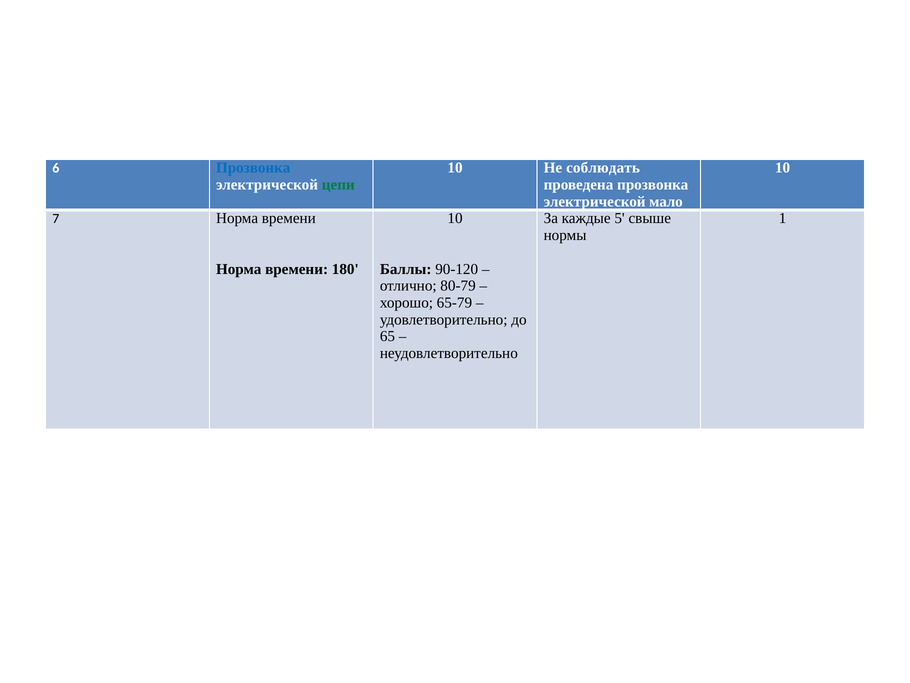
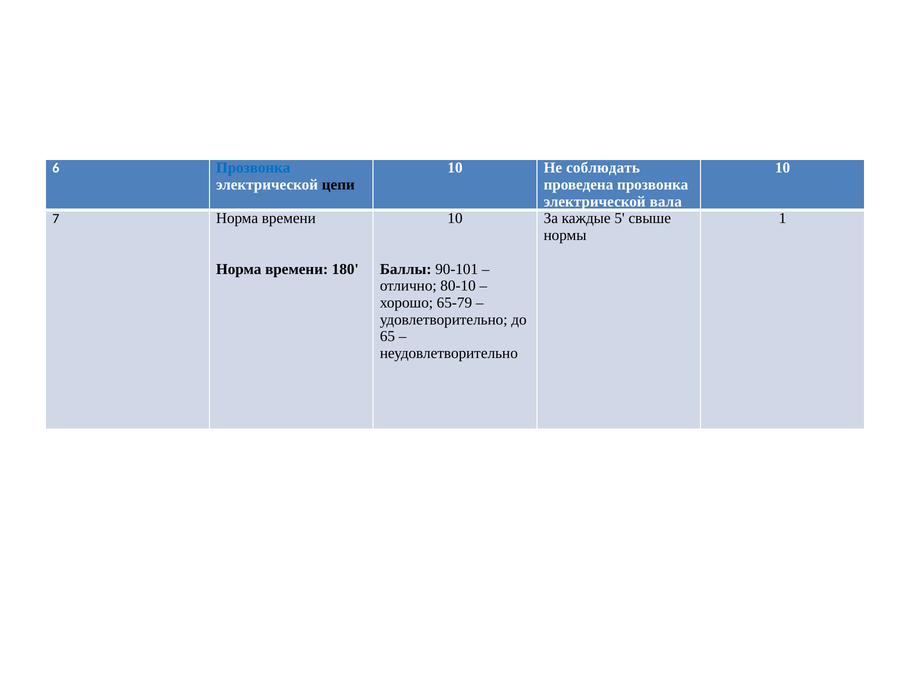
цепи colour: green -> black (338, 185)
мало: мало -> вала (666, 201)
90-120: 90-120 -> 90-101 (457, 269)
80-79: 80-79 -> 80-10 (458, 286)
